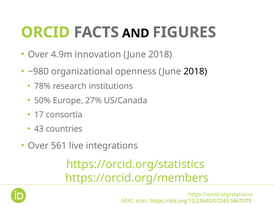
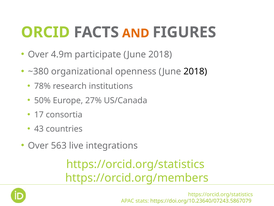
AND colour: black -> orange (136, 33)
innovation: innovation -> participate (98, 54)
~980: ~980 -> ~380 (38, 71)
561: 561 -> 563 (59, 145)
